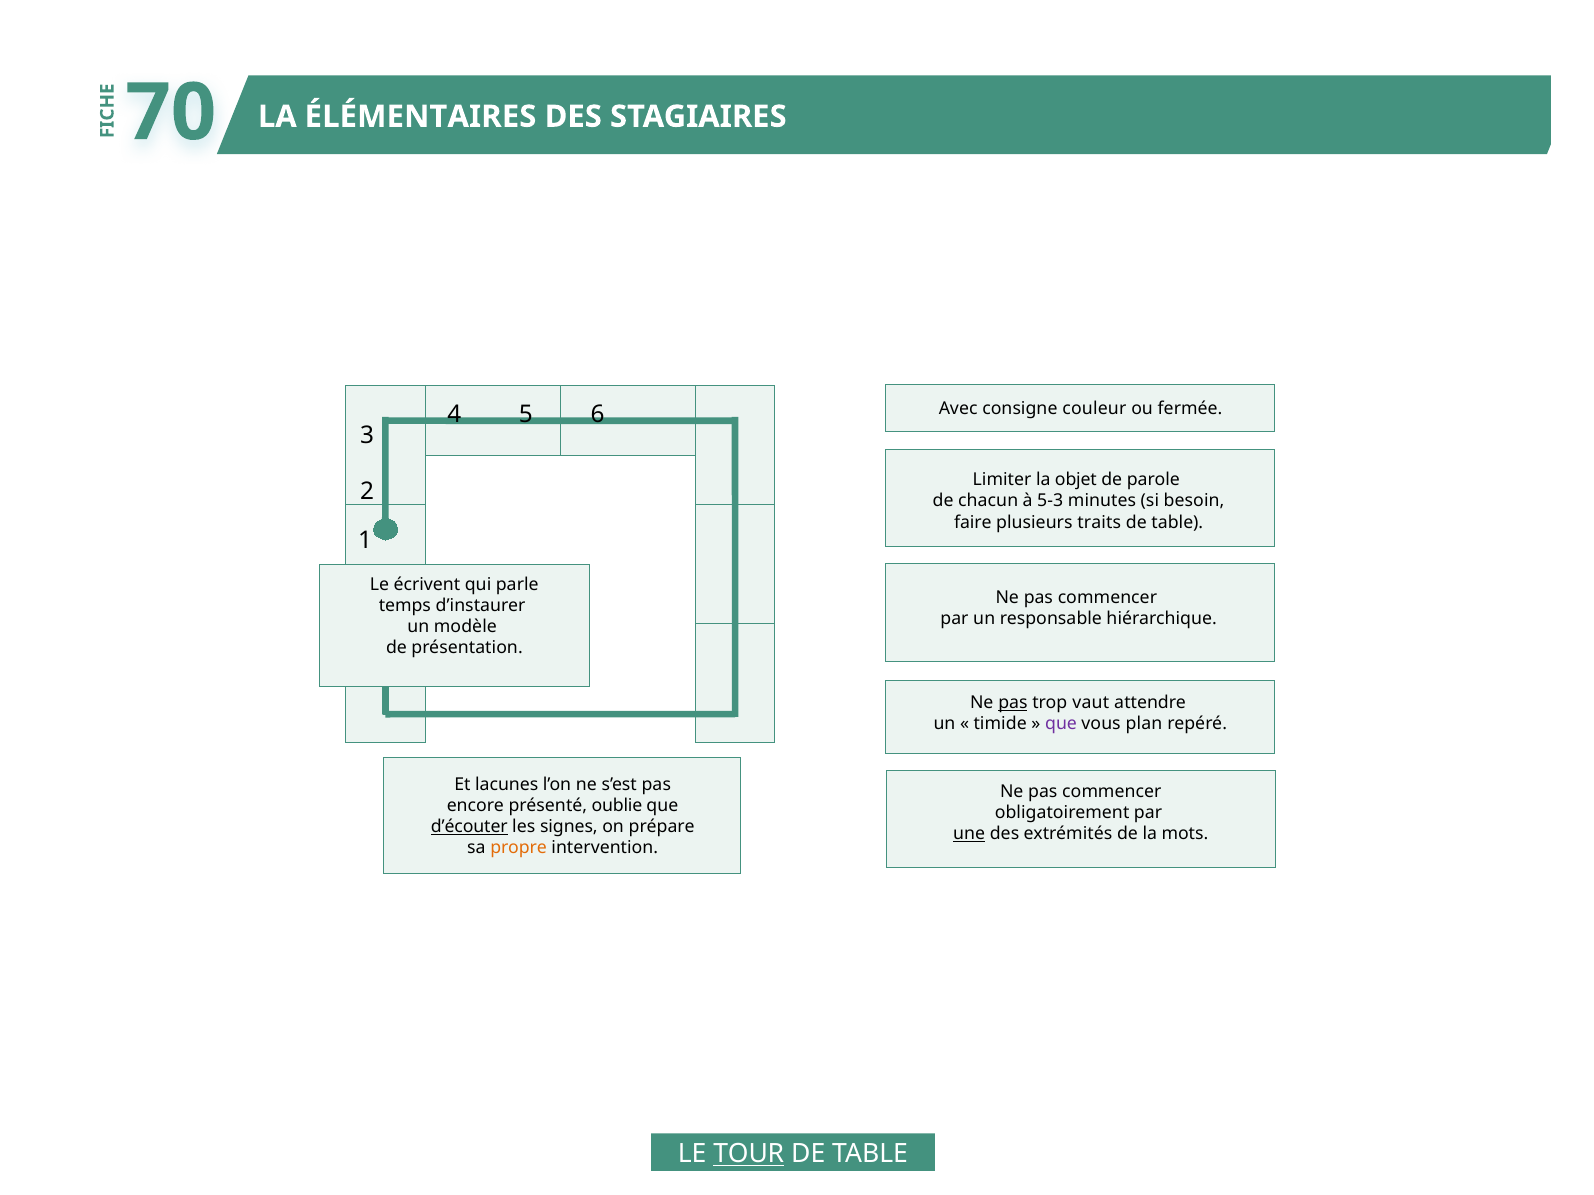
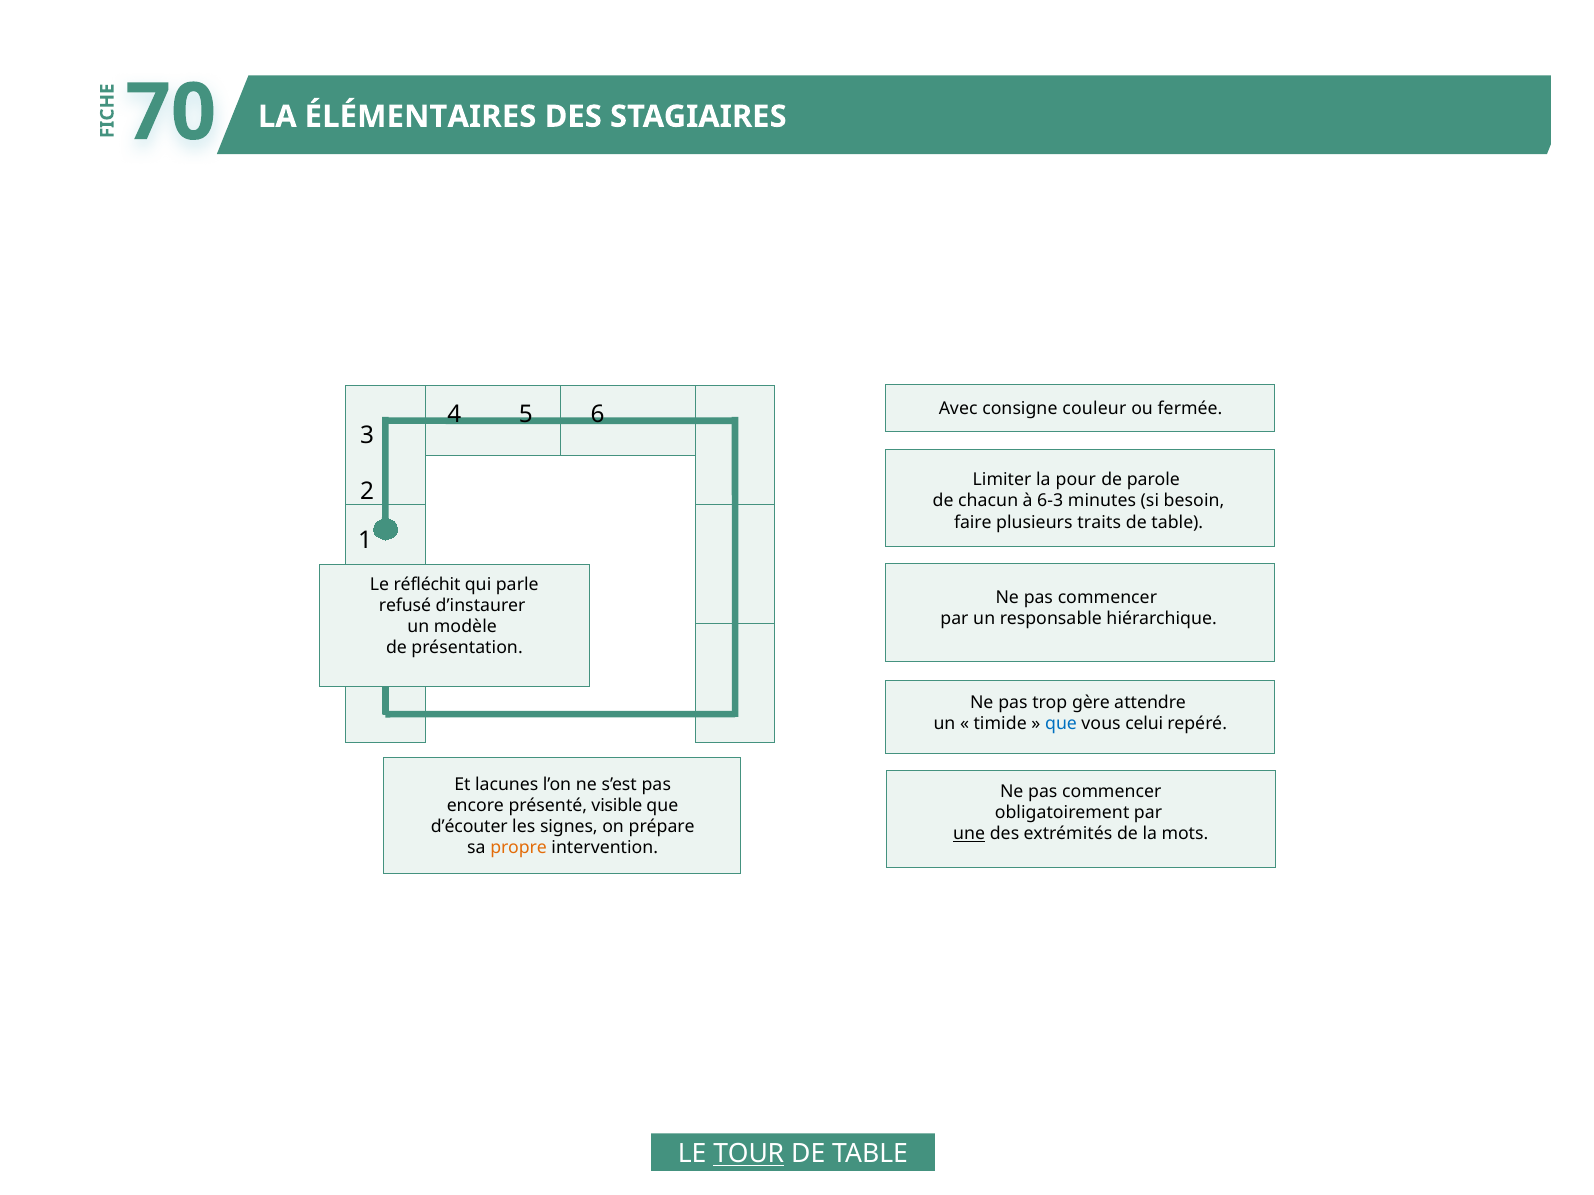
objet: objet -> pour (1076, 480)
5-3: 5-3 -> 6-3 (1050, 501)
écrivent: écrivent -> réfléchit (427, 584)
temps: temps -> refusé (405, 606)
pas underline: present -> none (1013, 703)
vaut: vaut -> gère (1091, 703)
que colour: purple -> blue (1061, 724)
plan: plan -> celui (1144, 724)
oublie: oublie -> visible (617, 806)
d’écouter underline: present -> none (469, 827)
